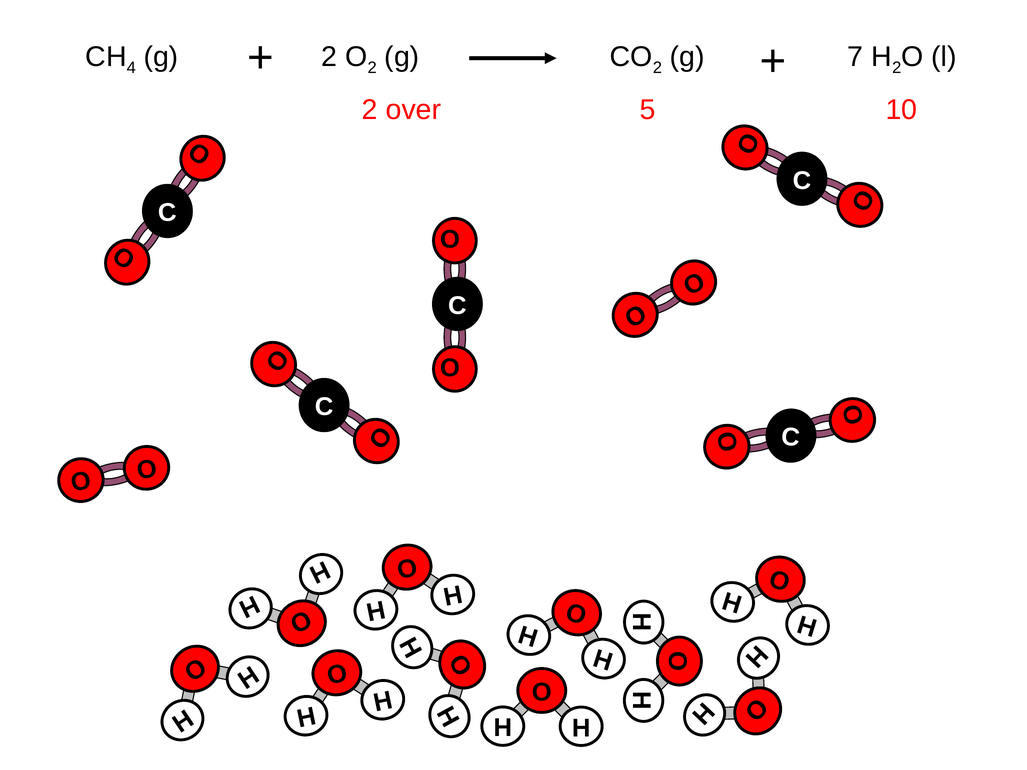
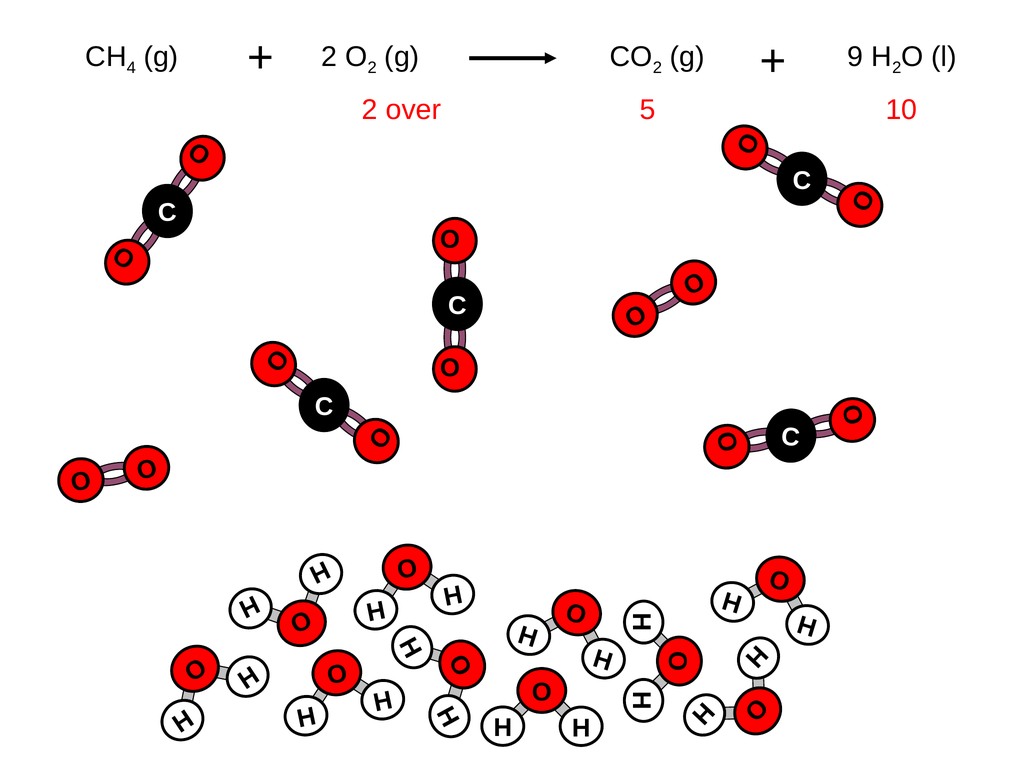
7: 7 -> 9 (855, 57)
